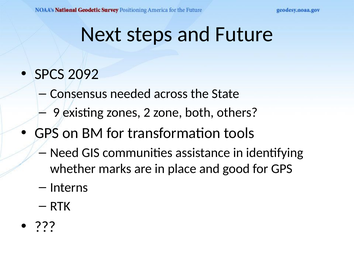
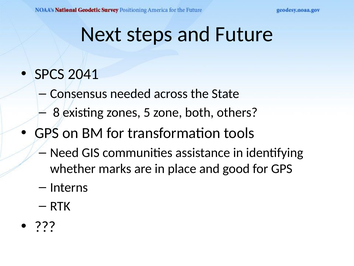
2092: 2092 -> 2041 (83, 74)
9: 9 -> 8 (56, 112)
2: 2 -> 5 (147, 112)
